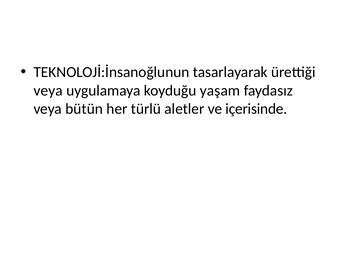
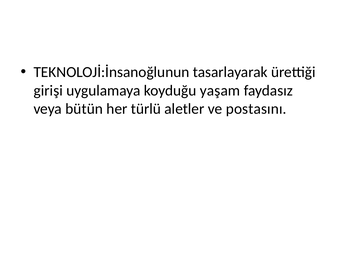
veya: veya -> girişi (48, 91)
içerisinde: içerisinde -> postasını (256, 109)
